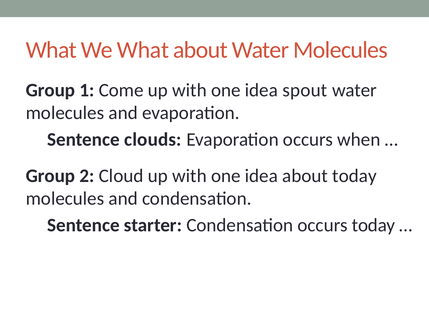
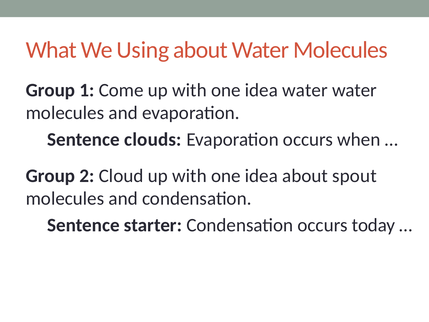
We What: What -> Using (143, 50)
idea spout: spout -> water (305, 90)
about today: today -> spout (354, 176)
